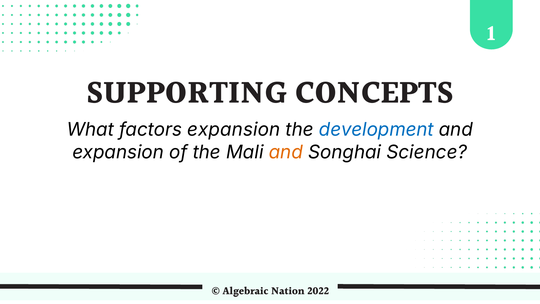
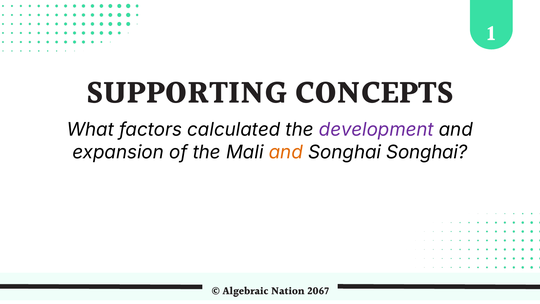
factors expansion: expansion -> calculated (234, 130)
development colour: blue -> purple (376, 130)
Songhai Science: Science -> Songhai (427, 152)
2022: 2022 -> 2067 (318, 291)
